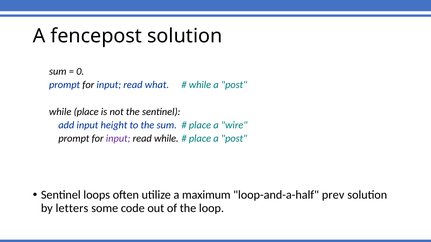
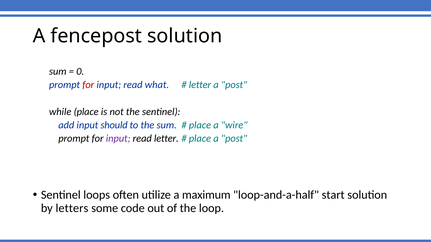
for colour: black -> red (88, 85)
while: while -> letter (200, 85)
height: height -> should (114, 125)
read while: while -> letter (166, 139)
prev: prev -> start (333, 195)
